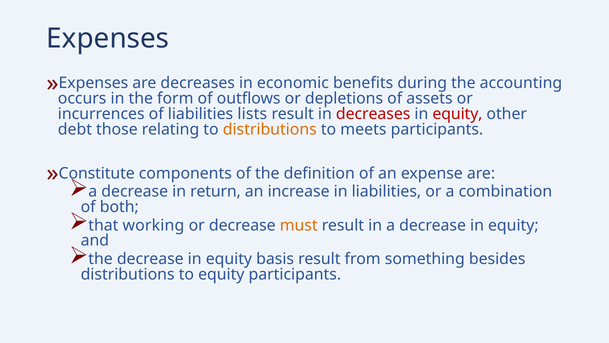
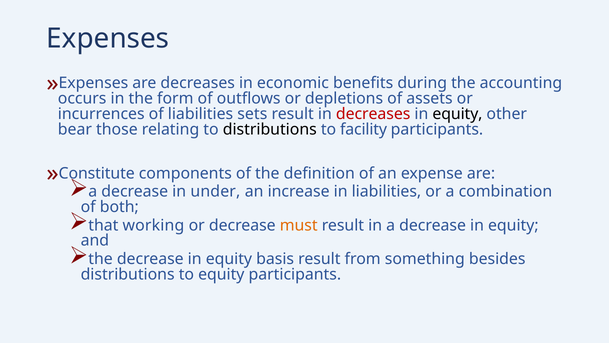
lists: lists -> sets (252, 114)
equity colour: red -> black (457, 114)
debt: debt -> bear (75, 129)
distributions colour: orange -> black (270, 129)
meets: meets -> facility (364, 129)
return: return -> under (215, 191)
